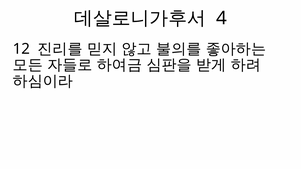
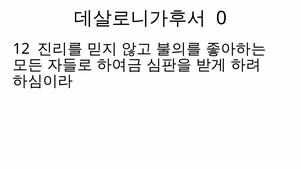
4: 4 -> 0 (221, 18)
